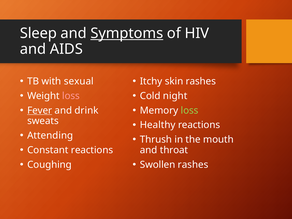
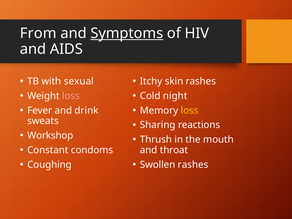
Sleep: Sleep -> From (38, 33)
Fever underline: present -> none (40, 110)
loss colour: light green -> yellow (190, 110)
Healthy: Healthy -> Sharing (158, 125)
Attending: Attending -> Workshop (50, 135)
Constant reactions: reactions -> condoms (92, 150)
